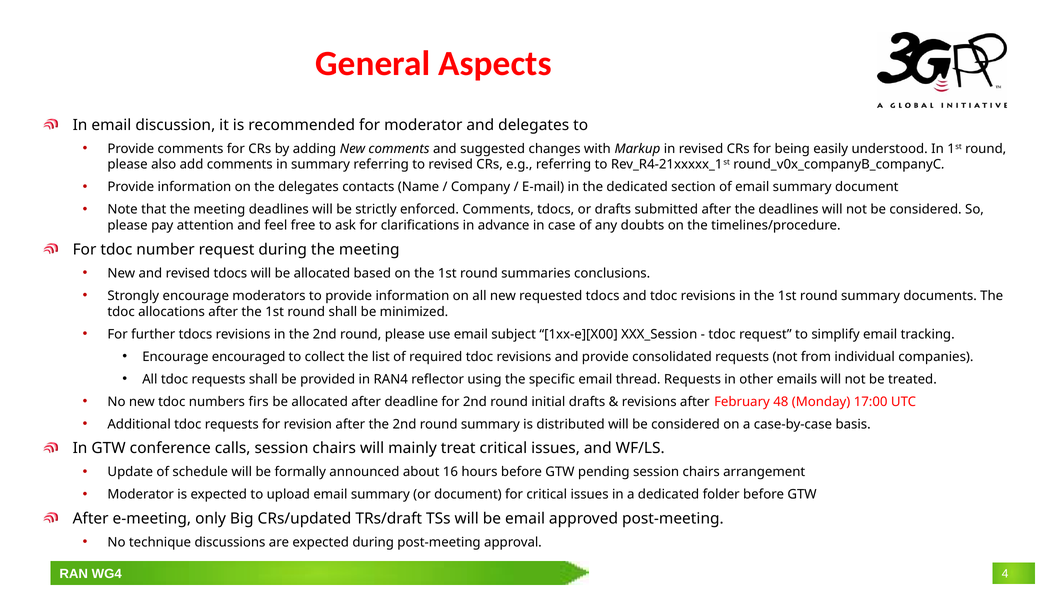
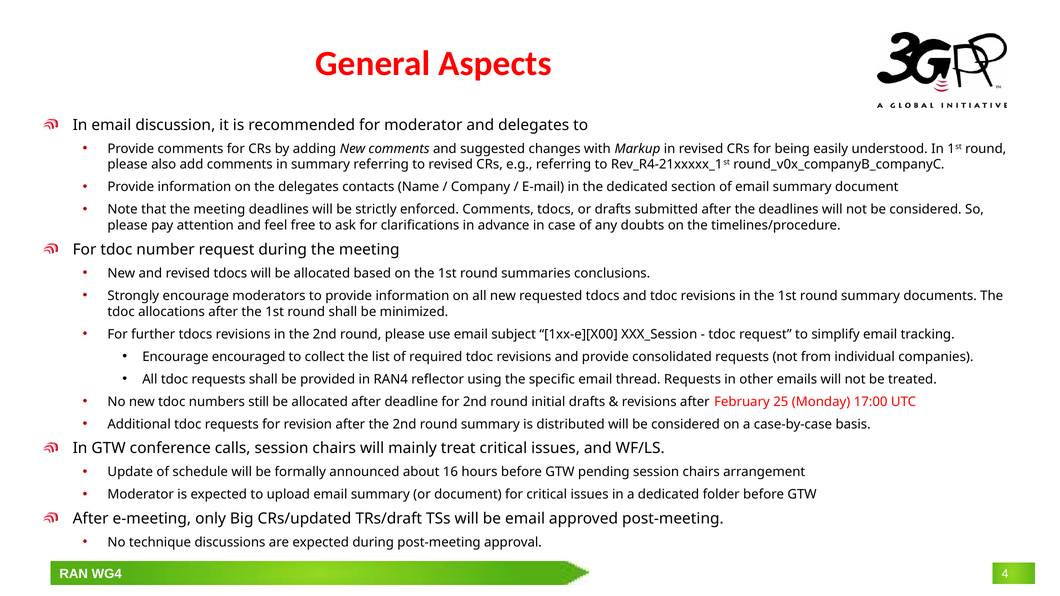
firs: firs -> still (259, 402)
48: 48 -> 25 (781, 402)
